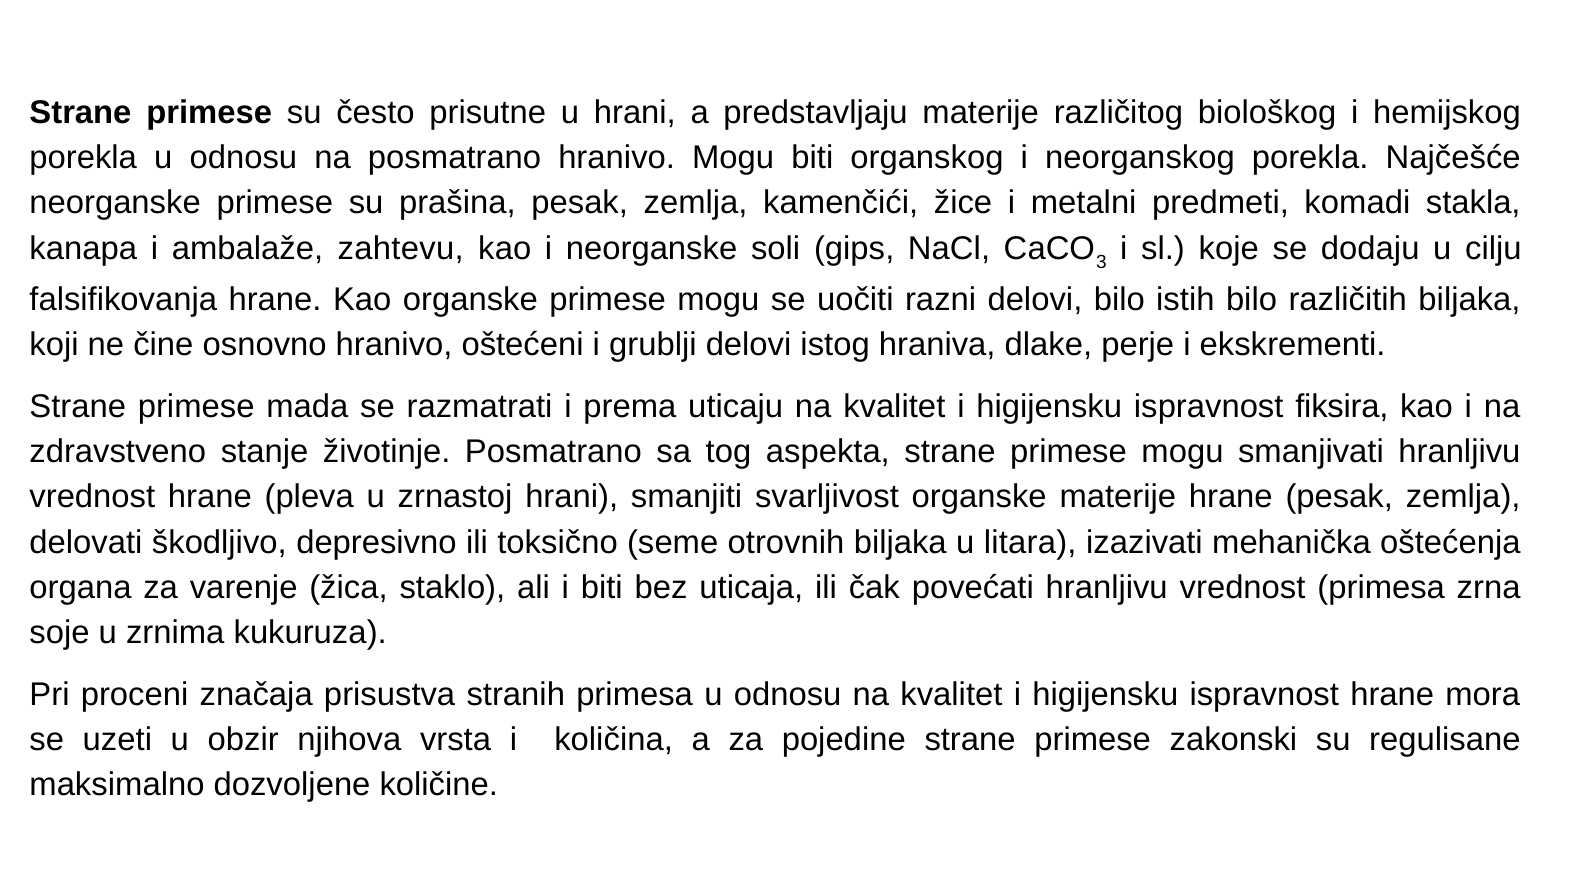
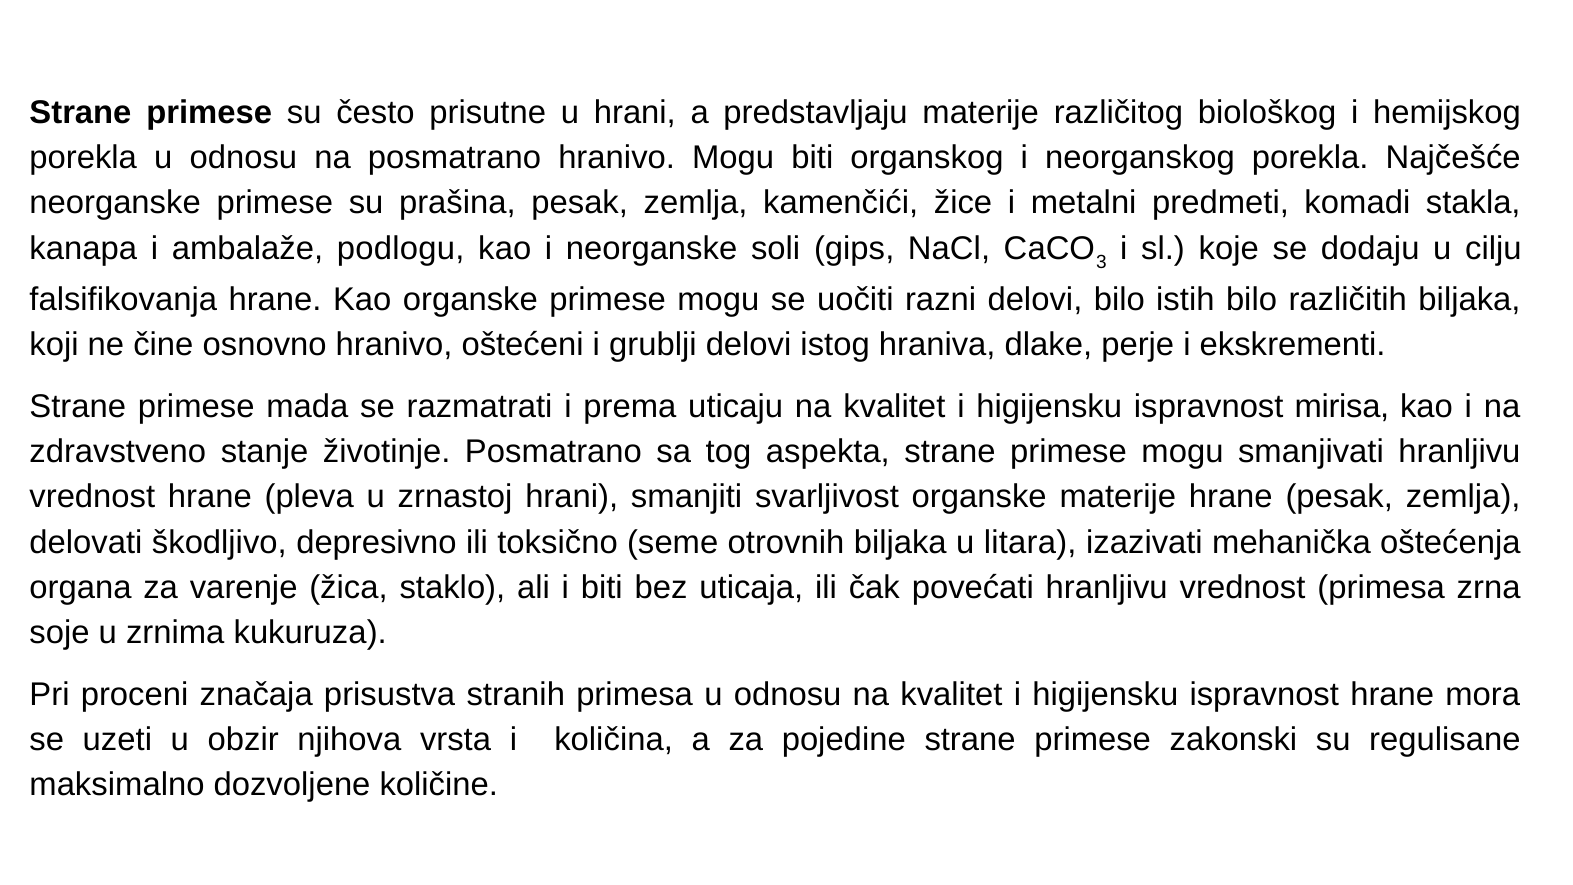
zahtevu: zahtevu -> podlogu (401, 249)
fiksira: fiksira -> mirisa (1342, 407)
